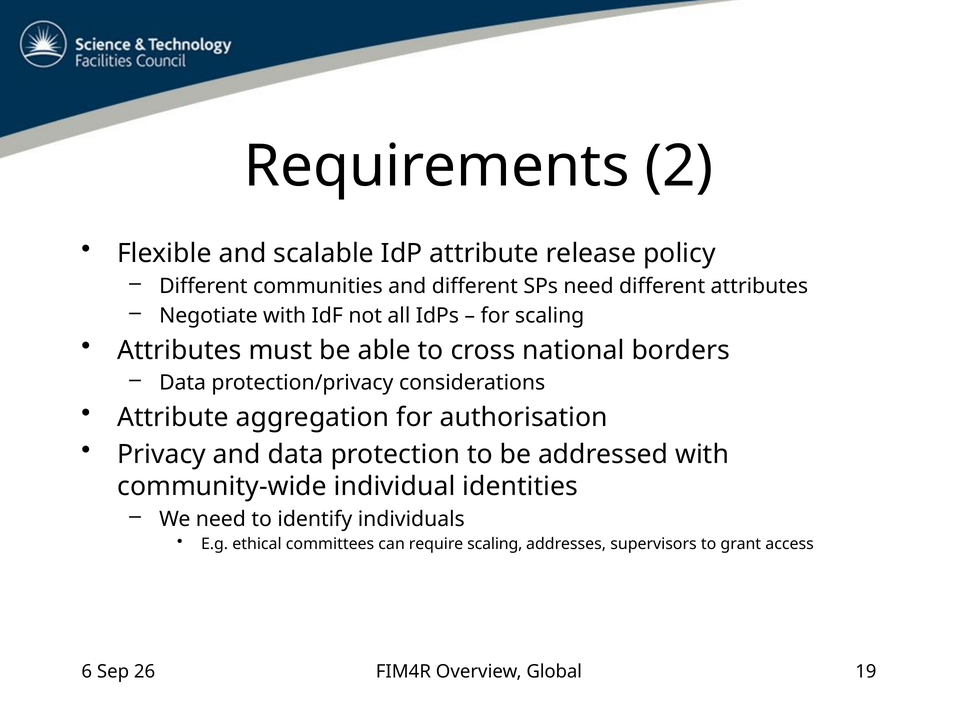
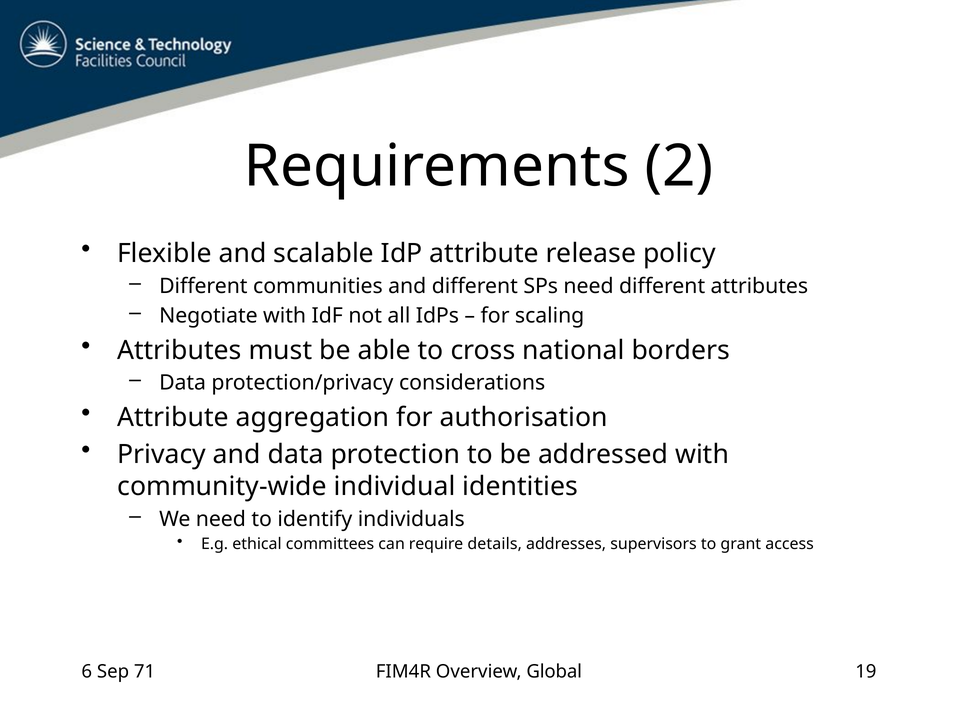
require scaling: scaling -> details (495, 545)
26: 26 -> 71 (145, 672)
